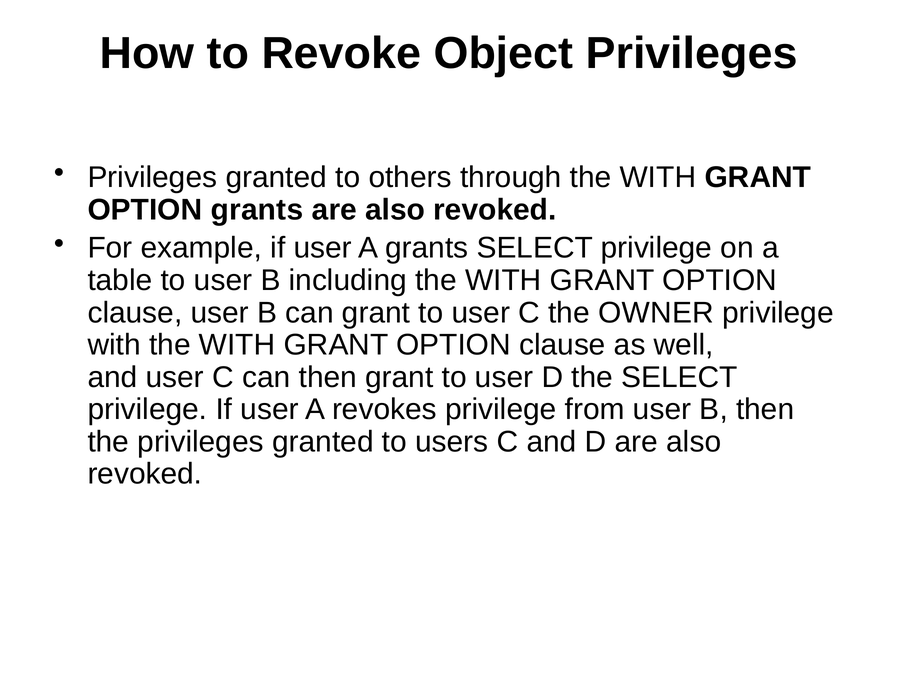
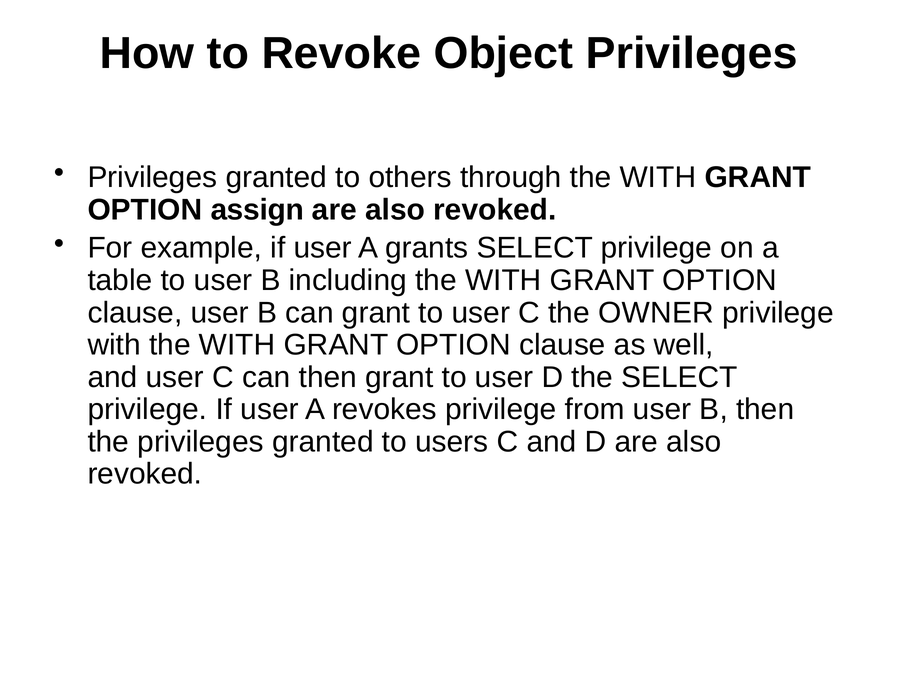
OPTION grants: grants -> assign (257, 210)
